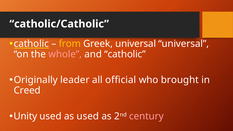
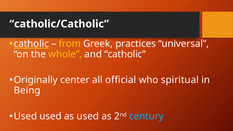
Greek universal: universal -> practices (136, 44)
whole colour: pink -> yellow (65, 54)
leader: leader -> center (75, 80)
brought: brought -> spiritual (180, 80)
Creed: Creed -> Being (27, 90)
Unity: Unity -> Used (25, 116)
century colour: pink -> light blue (146, 116)
